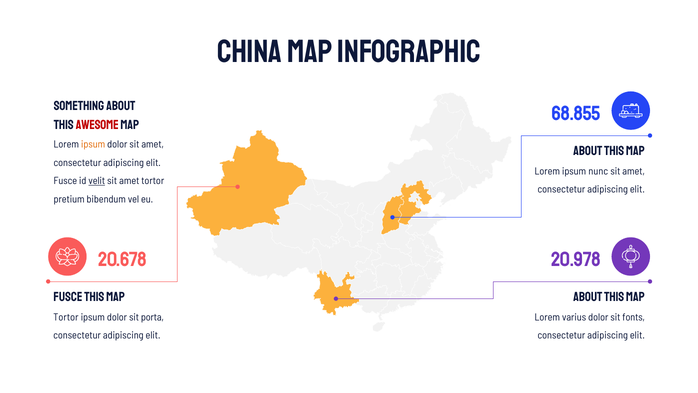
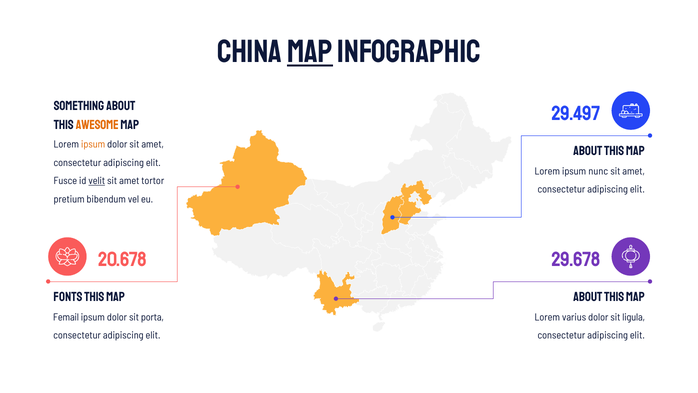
Map underline: none -> present (310, 52)
68.855: 68.855 -> 29.497 (576, 114)
Awesome colour: red -> orange (97, 125)
20.978: 20.978 -> 29.678 (576, 259)
Fusce: Fusce -> Fonts (68, 296)
Tortor: Tortor -> Femail (66, 317)
fonts: fonts -> ligula (634, 317)
